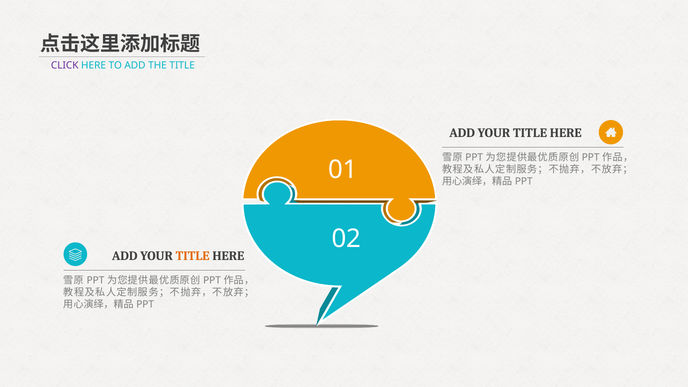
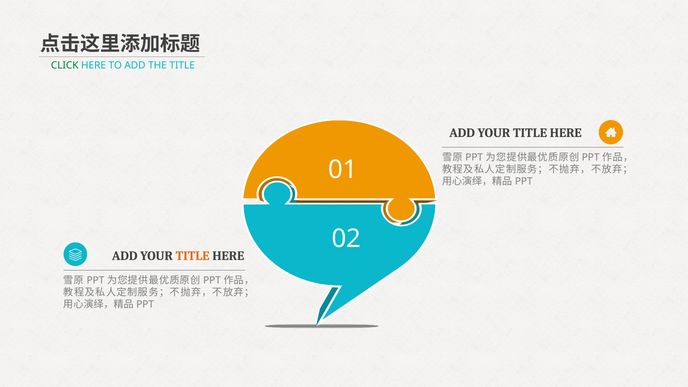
CLICK colour: purple -> green (65, 66)
